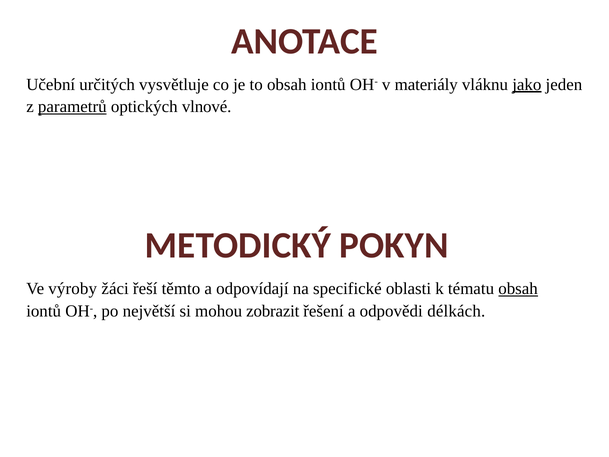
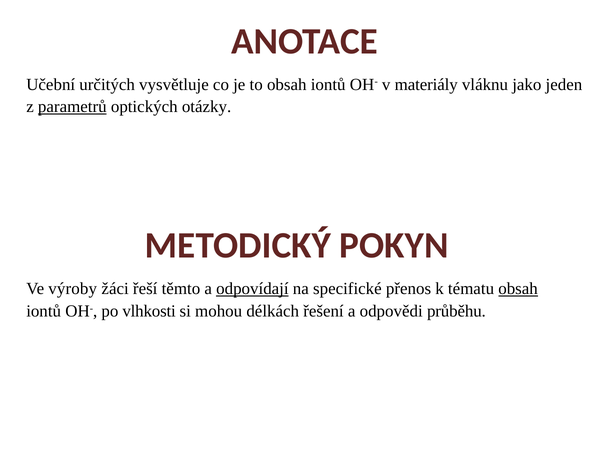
jako underline: present -> none (527, 84)
vlnové: vlnové -> otázky (207, 107)
odpovídají underline: none -> present (252, 289)
oblasti: oblasti -> přenos (409, 289)
největší: největší -> vlhkosti (149, 311)
zobrazit: zobrazit -> délkách (273, 311)
délkách: délkách -> průběhu (456, 311)
